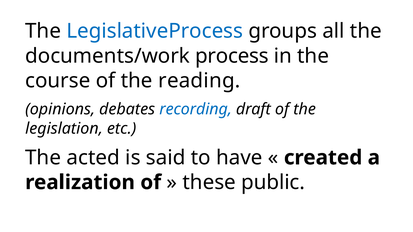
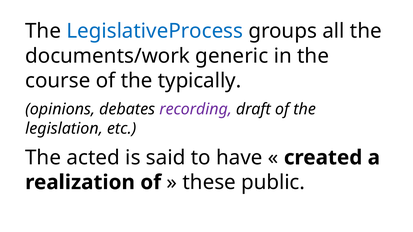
process: process -> generic (232, 56)
reading: reading -> typically (200, 81)
recording colour: blue -> purple (196, 109)
